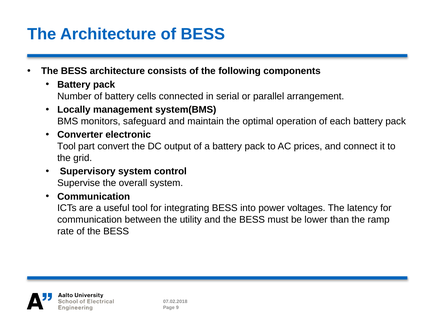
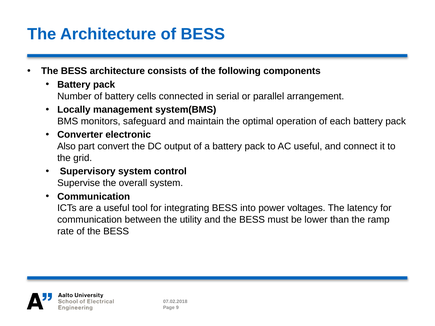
Tool: Tool -> Also (66, 146)
AC prices: prices -> useful (308, 146)
